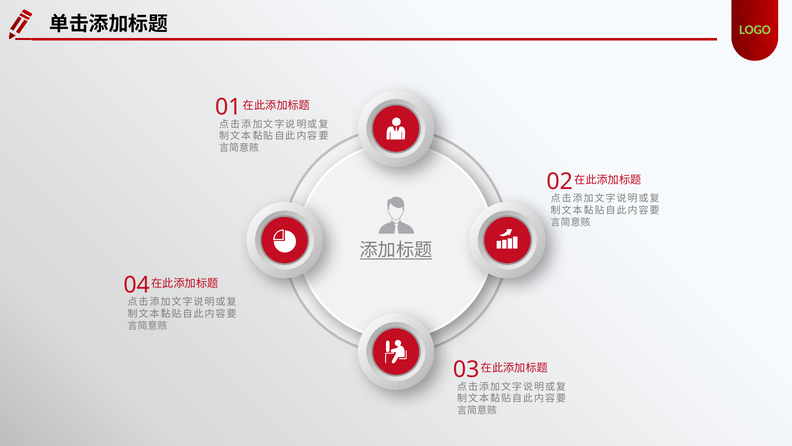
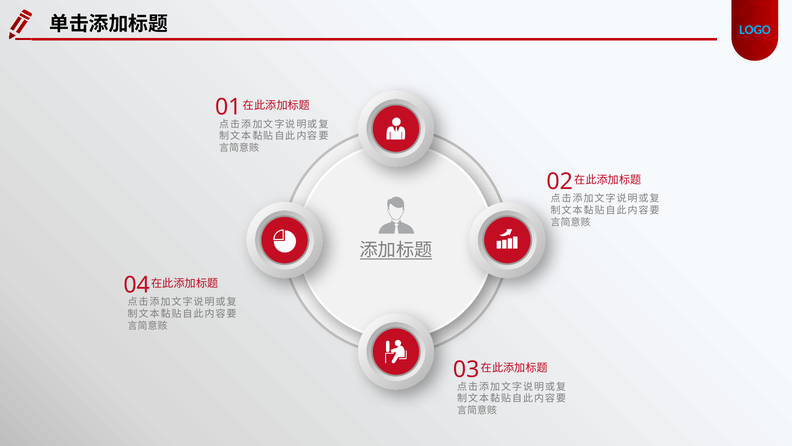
LOGO colour: light green -> light blue (755, 30)
